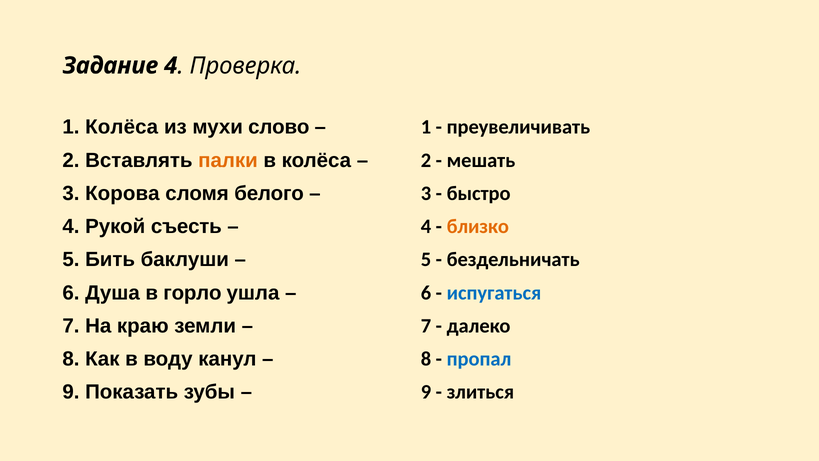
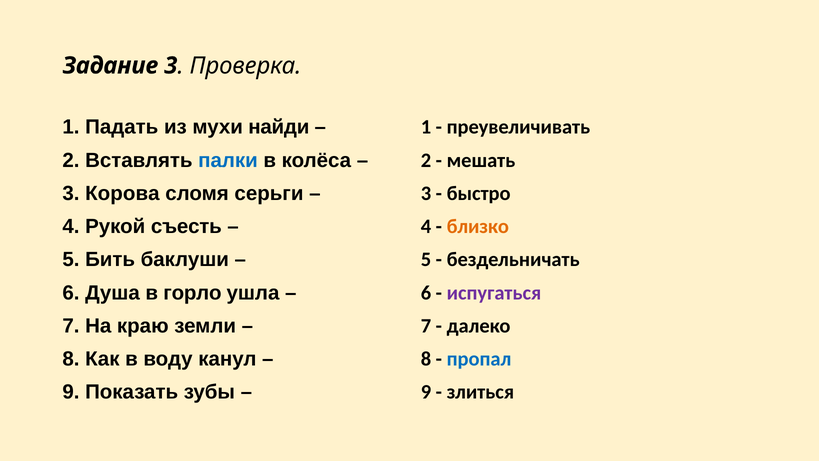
Задание 4: 4 -> 3 (171, 66)
1 Колёса: Колёса -> Падать (122, 127)
слово: слово -> найди (279, 127)
палки colour: orange -> blue (228, 160)
белого: белого -> серьги (269, 193)
испугаться colour: blue -> purple (494, 293)
